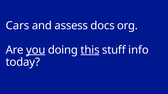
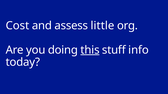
Cars: Cars -> Cost (17, 26)
docs: docs -> little (102, 26)
you underline: present -> none (36, 50)
